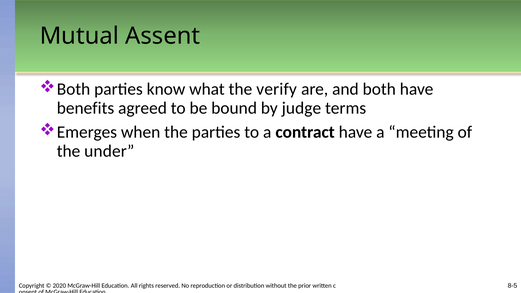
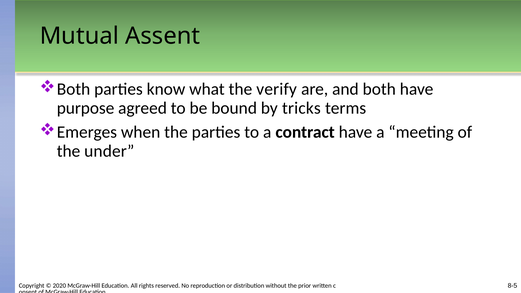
benefits: benefits -> purpose (86, 108)
judge: judge -> tricks (301, 108)
